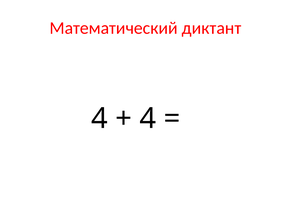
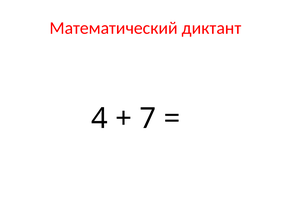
4: 4 -> 7 (148, 119)
